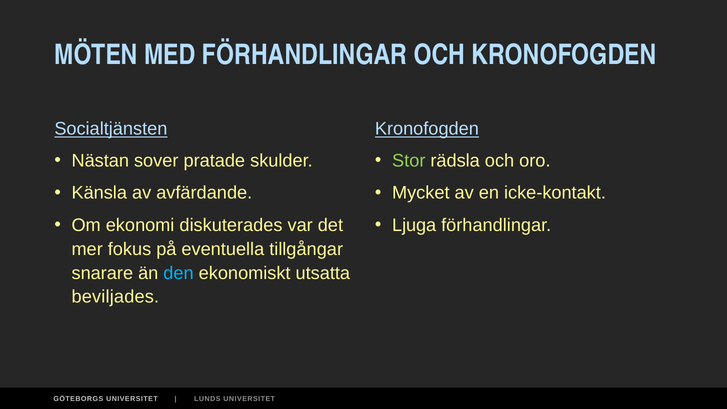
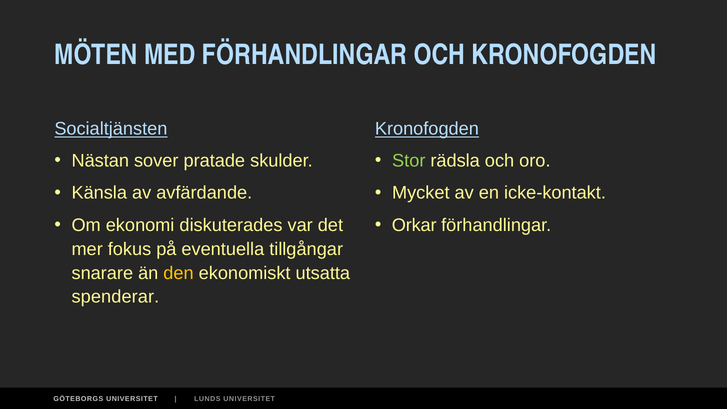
Ljuga: Ljuga -> Orkar (414, 225)
den colour: light blue -> yellow (178, 273)
beviljades: beviljades -> spenderar (115, 297)
